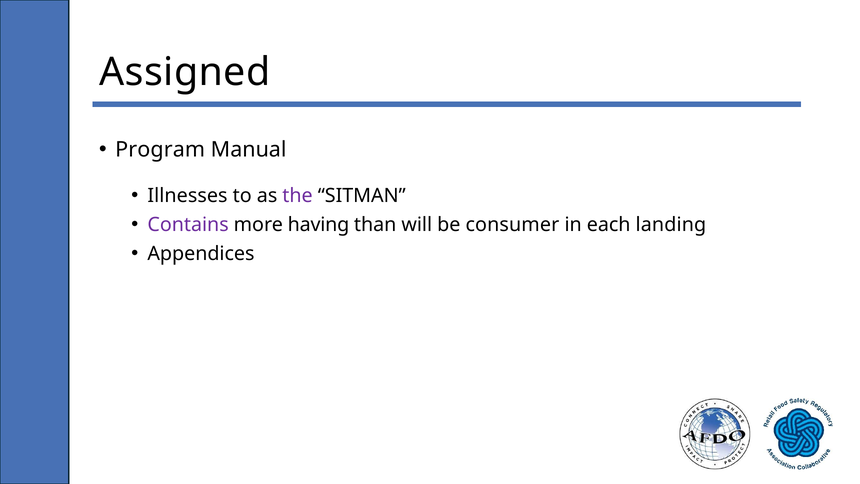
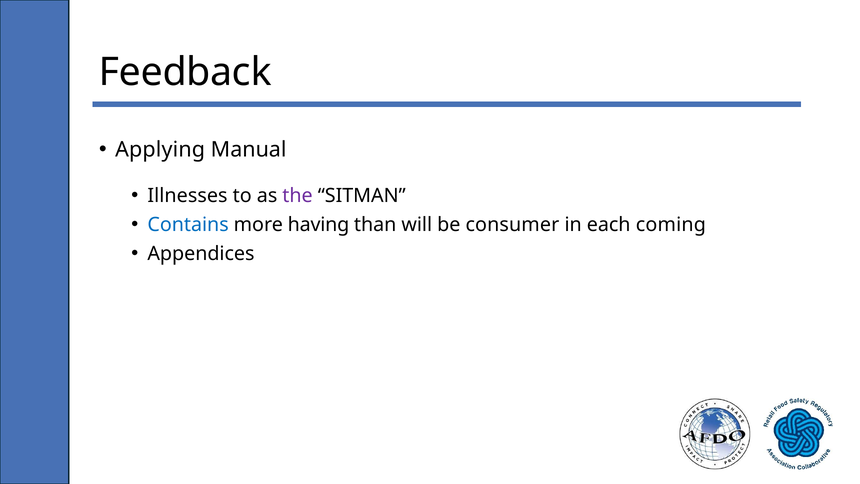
Assigned: Assigned -> Feedback (185, 72)
Program: Program -> Applying (160, 150)
Contains colour: purple -> blue (188, 225)
landing: landing -> coming (671, 225)
